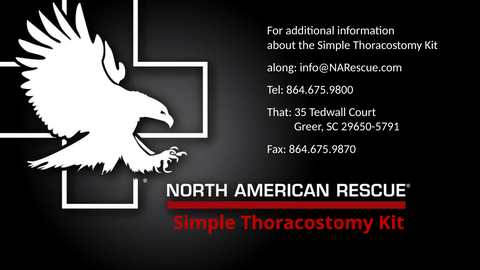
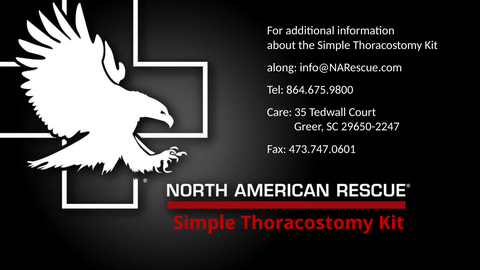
That: That -> Care (279, 112)
29650-5791: 29650-5791 -> 29650-2247 (370, 127)
864.675.9870: 864.675.9870 -> 473.747.0601 (322, 149)
